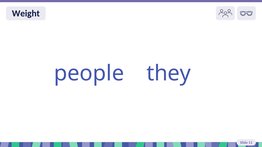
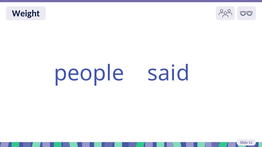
they: they -> said (168, 73)
